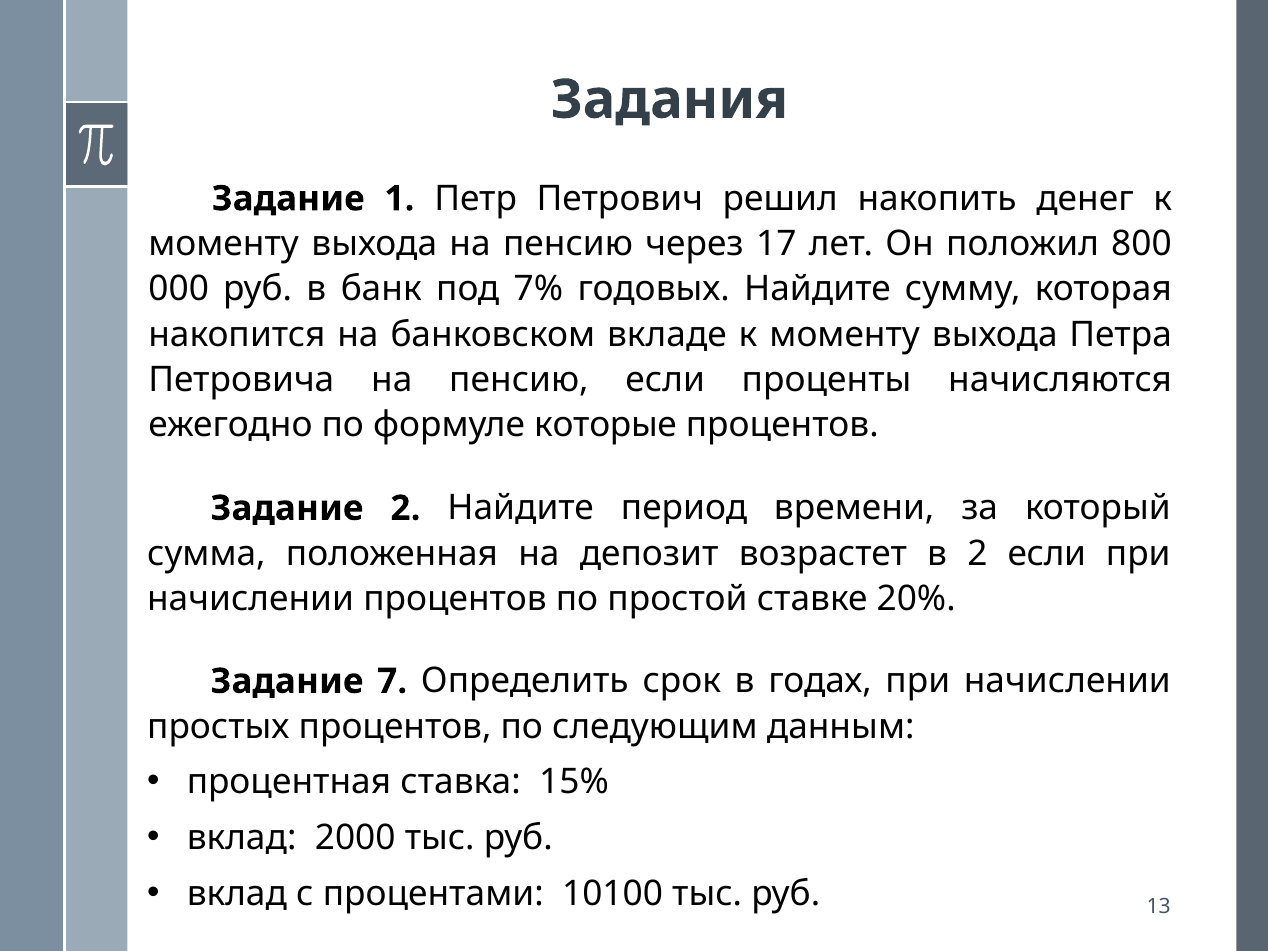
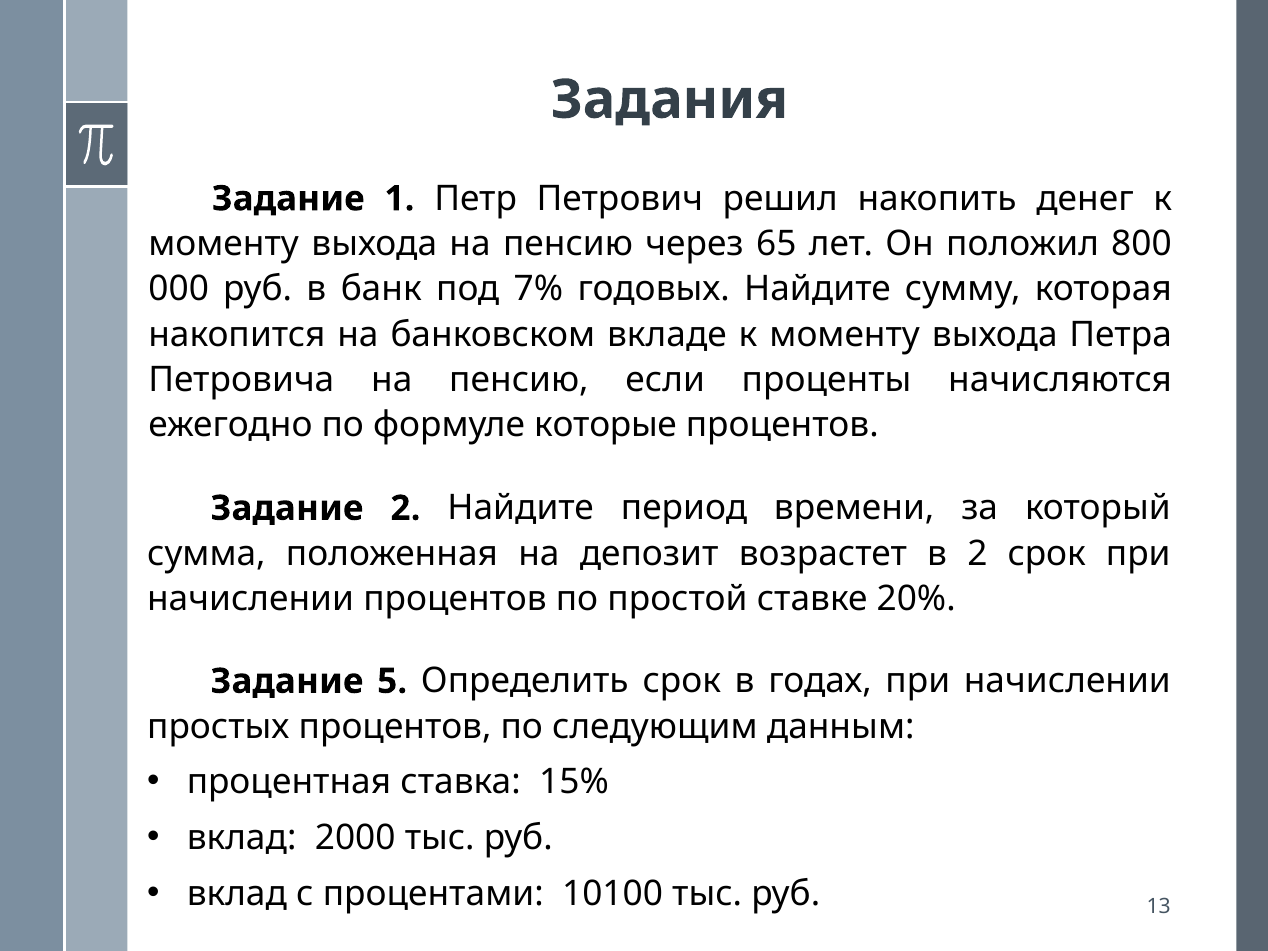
17: 17 -> 65 (776, 244)
2 если: если -> срок (1047, 553)
7: 7 -> 5 (392, 681)
